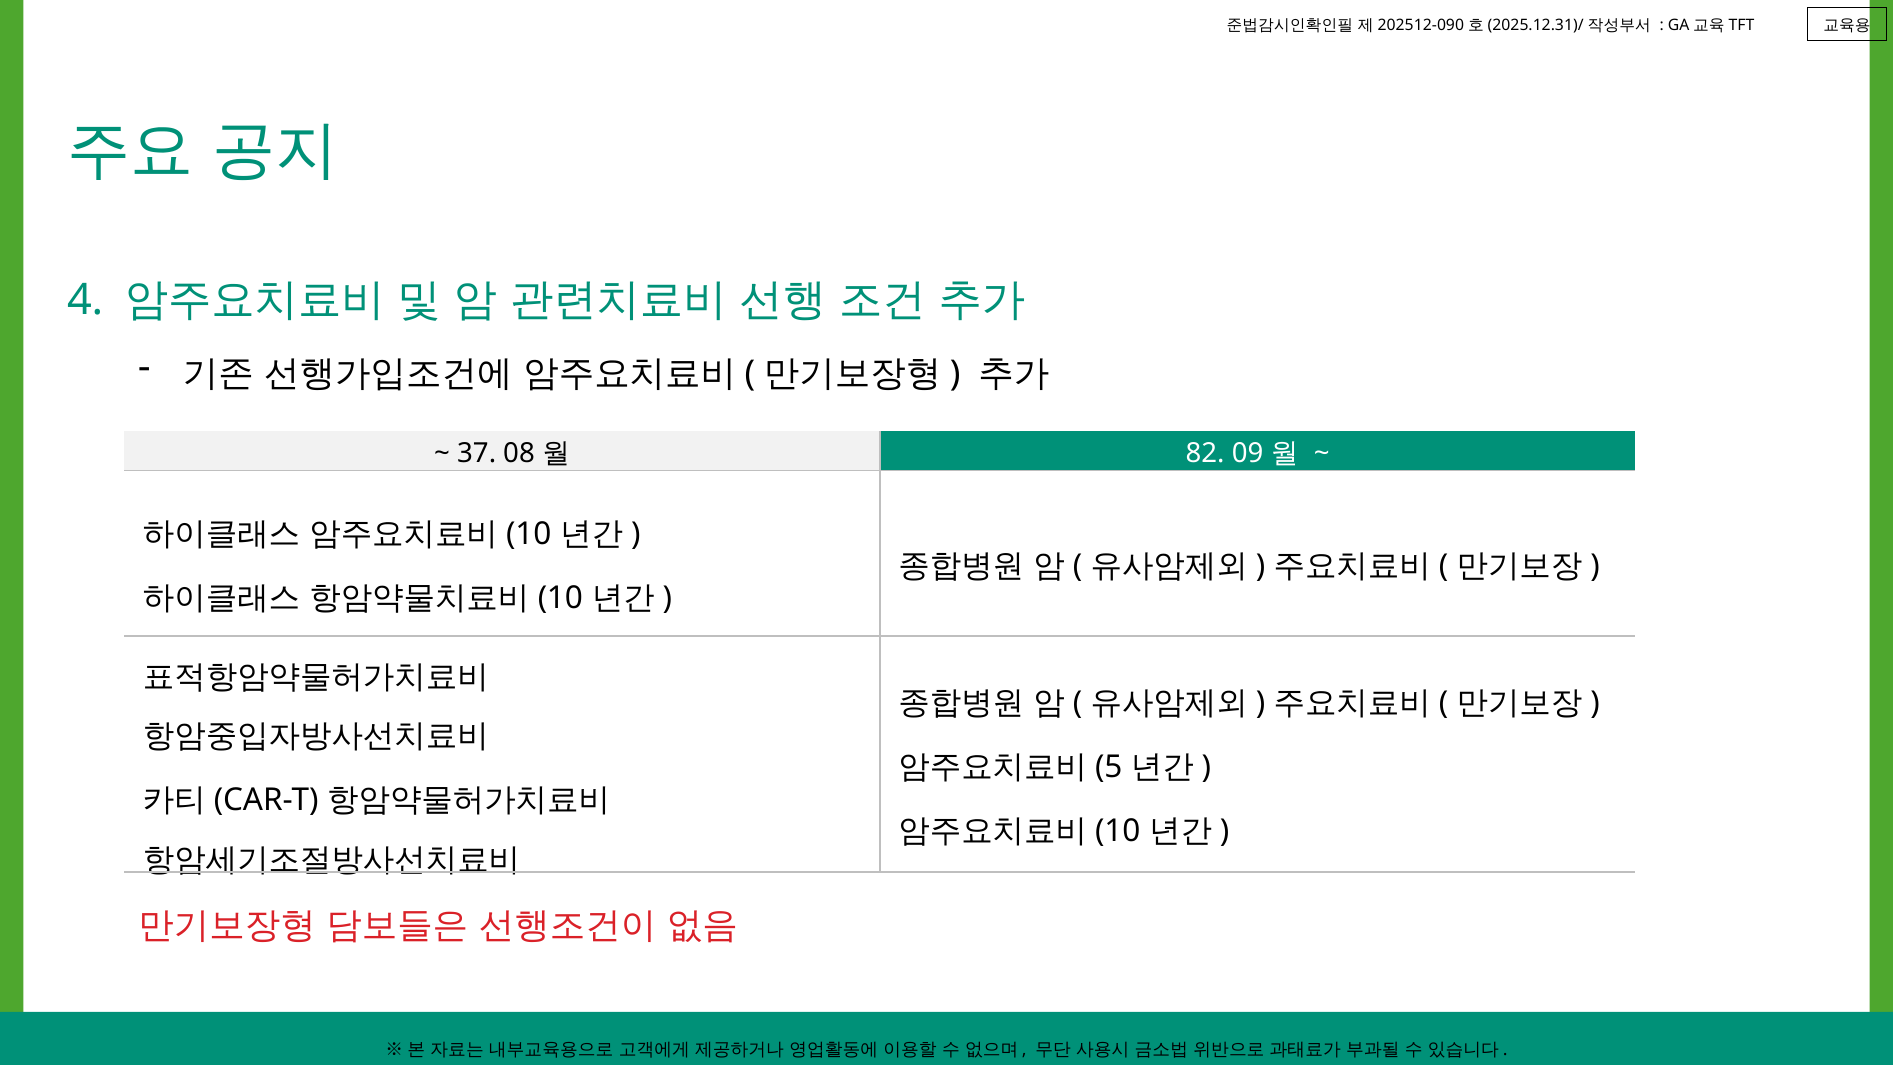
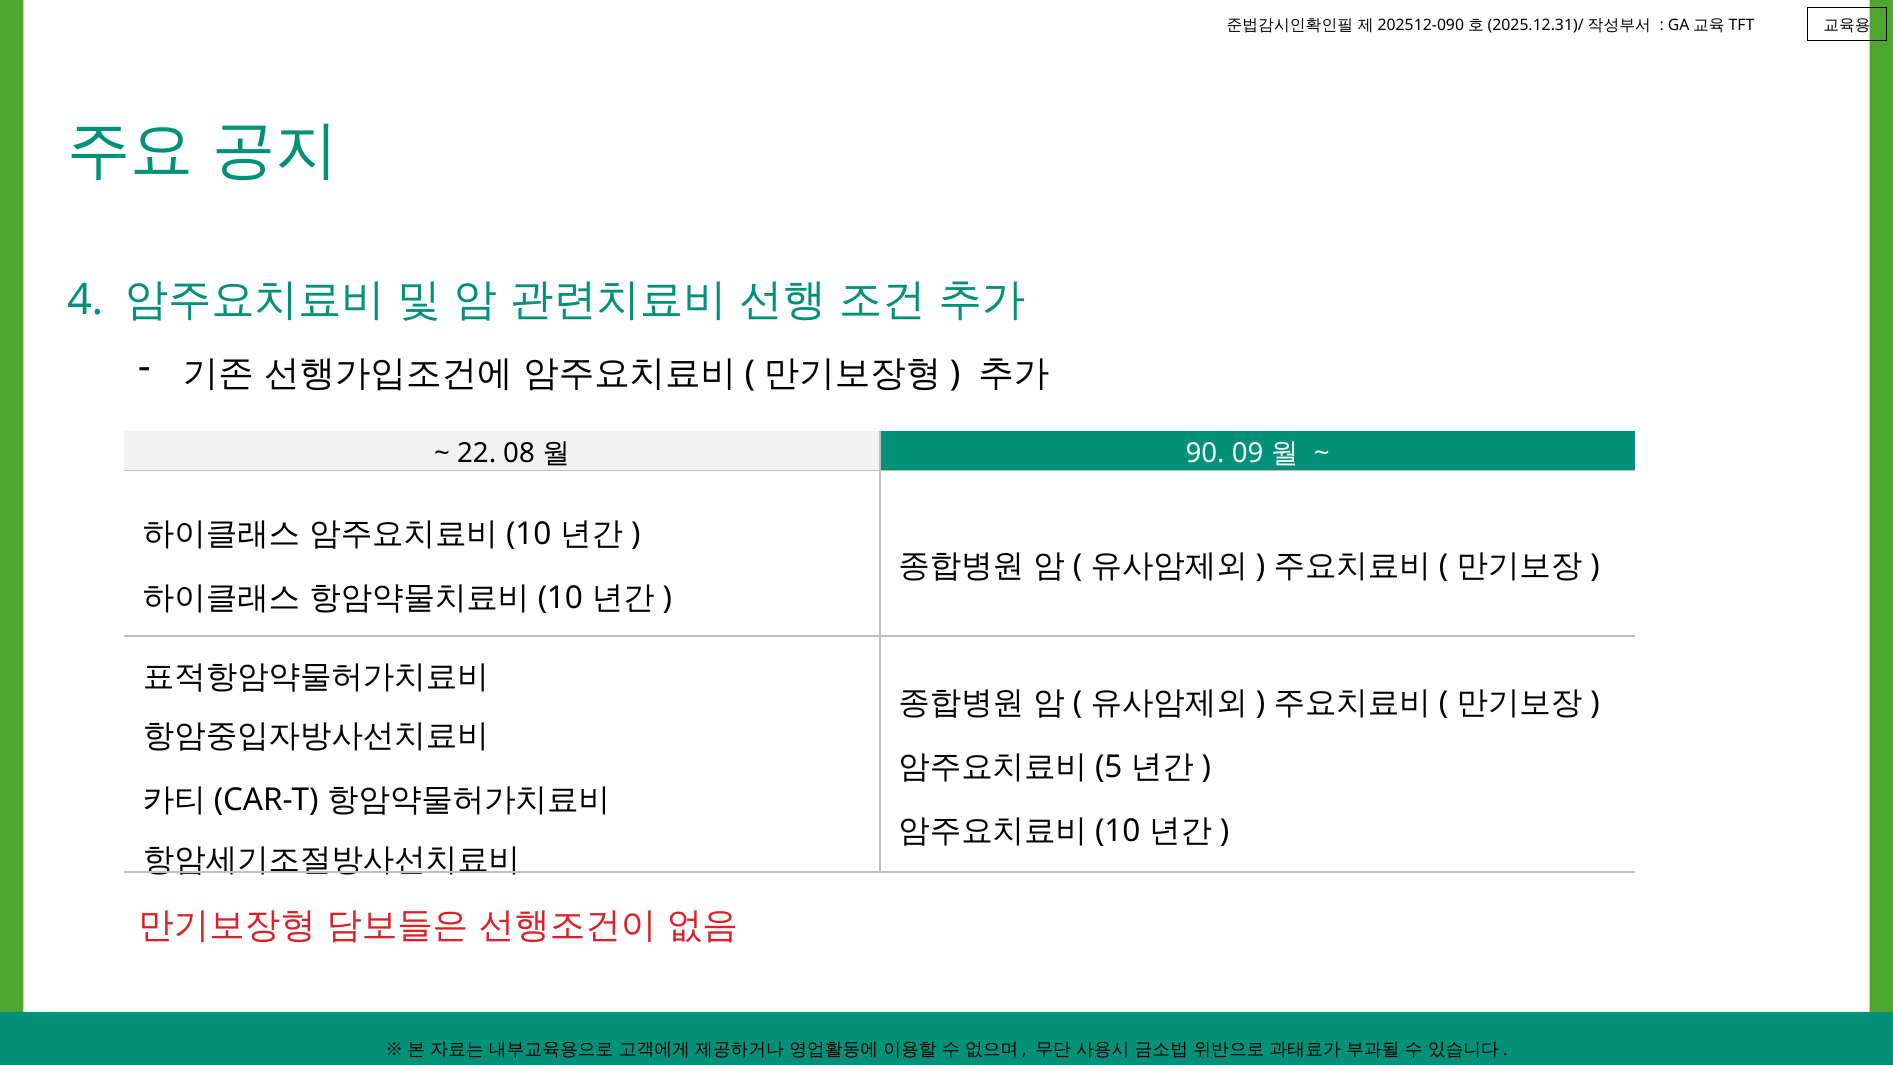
37: 37 -> 22 (477, 453)
82: 82 -> 90 (1205, 453)
